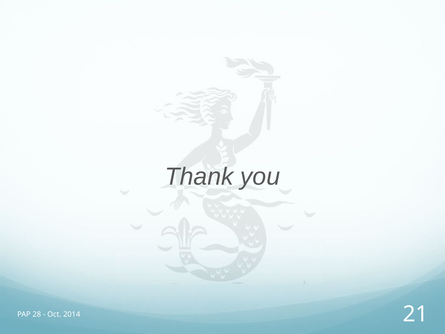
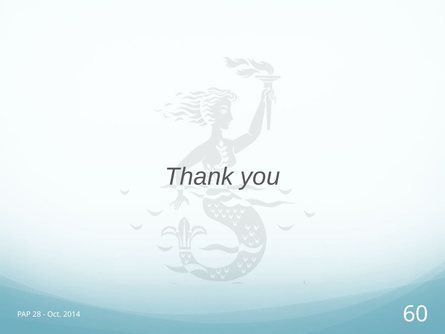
21: 21 -> 60 (415, 314)
